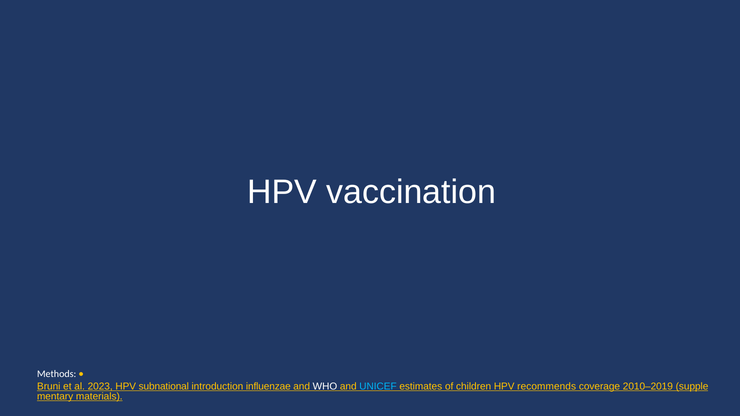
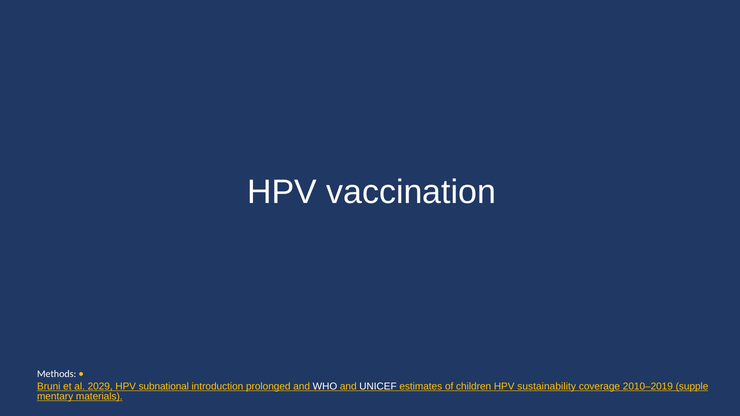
2023: 2023 -> 2029 (100, 386)
influenzae: influenzae -> prolonged (268, 386)
UNICEF colour: light blue -> white (378, 386)
recommends: recommends -> sustainability (547, 386)
